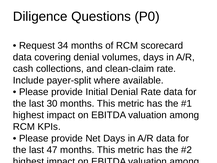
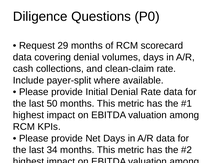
34: 34 -> 29 (63, 46)
30: 30 -> 50 (52, 103)
47: 47 -> 34 (52, 150)
